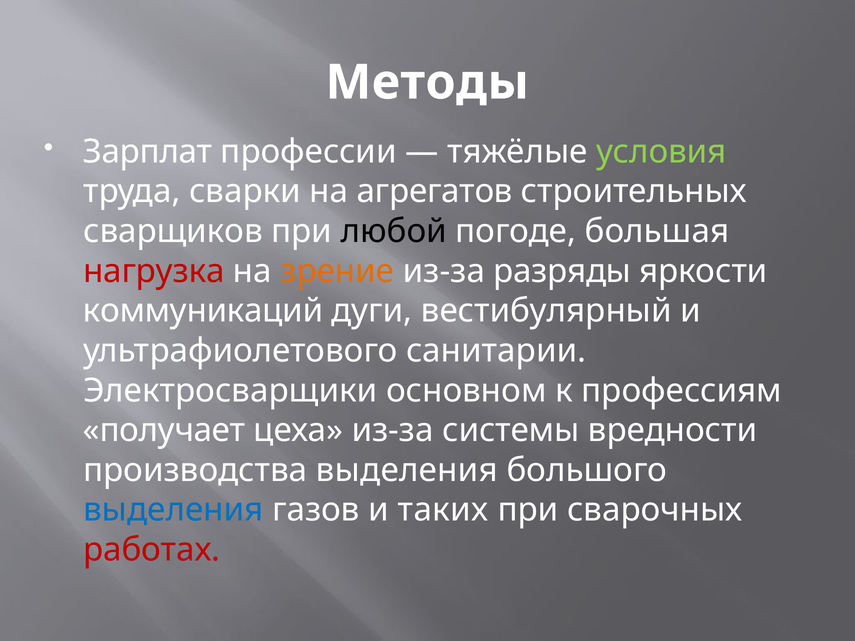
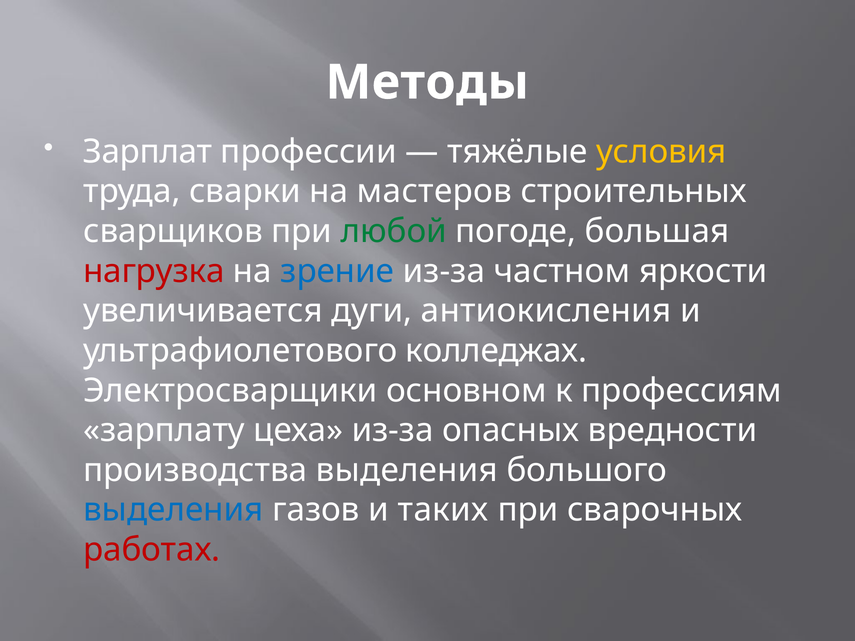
условия colour: light green -> yellow (661, 152)
агрегатов: агрегатов -> мастеров (434, 192)
любой colour: black -> green (394, 231)
зрение colour: orange -> blue (337, 271)
разряды: разряды -> частном (562, 271)
коммуникаций: коммуникаций -> увеличивается (203, 311)
вестибулярный: вестибулярный -> антиокисления (546, 311)
санитарии: санитарии -> колледжах (496, 351)
получает: получает -> зарплату (164, 431)
системы: системы -> опасных (511, 431)
